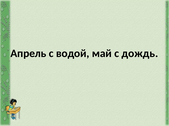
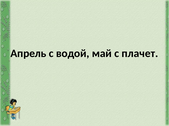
дождь: дождь -> плачет (140, 54)
